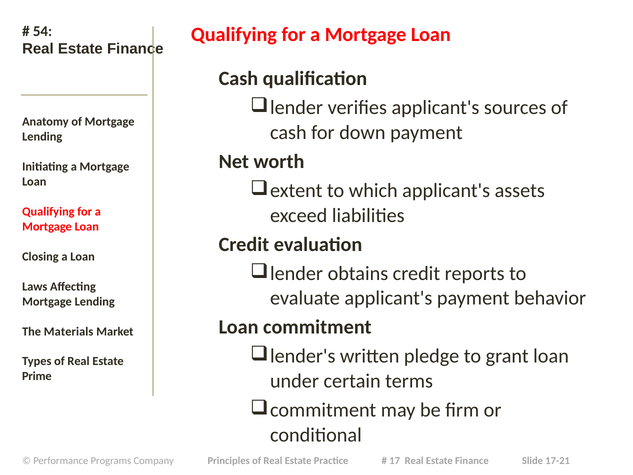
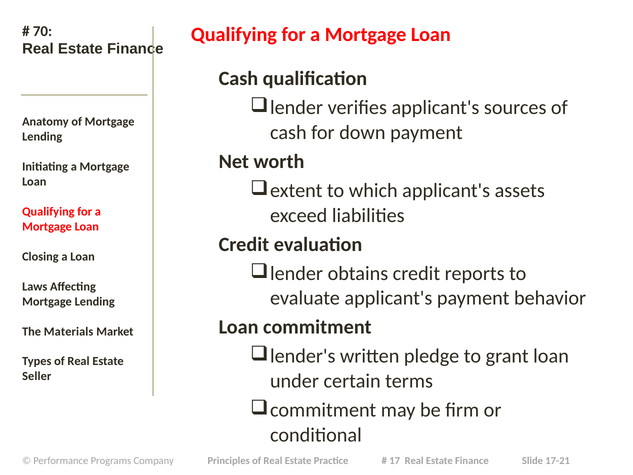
54: 54 -> 70 (43, 31)
Prime: Prime -> Seller (37, 376)
